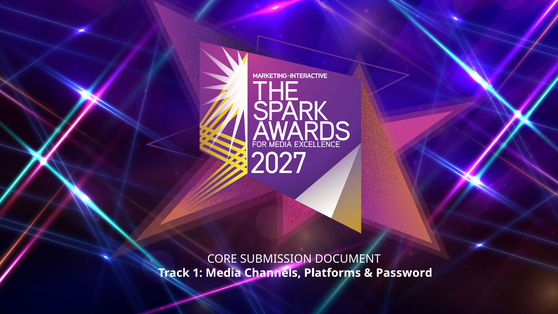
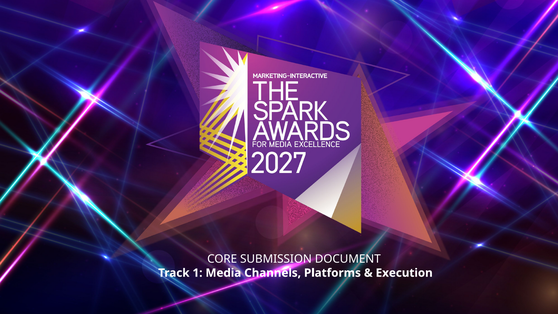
Password: Password -> Execution (404, 273)
